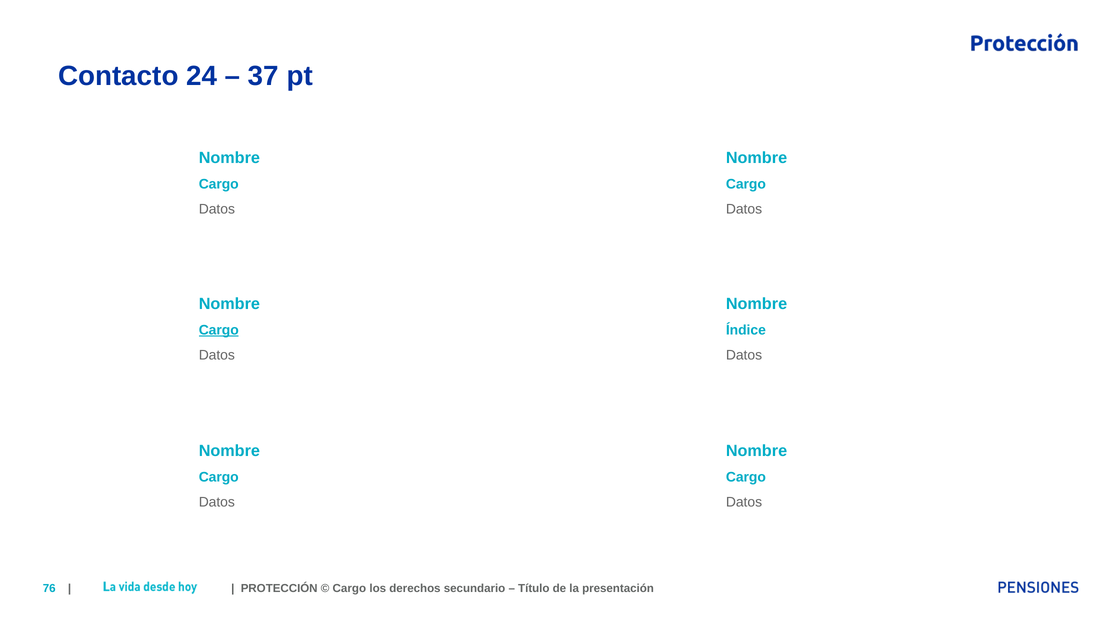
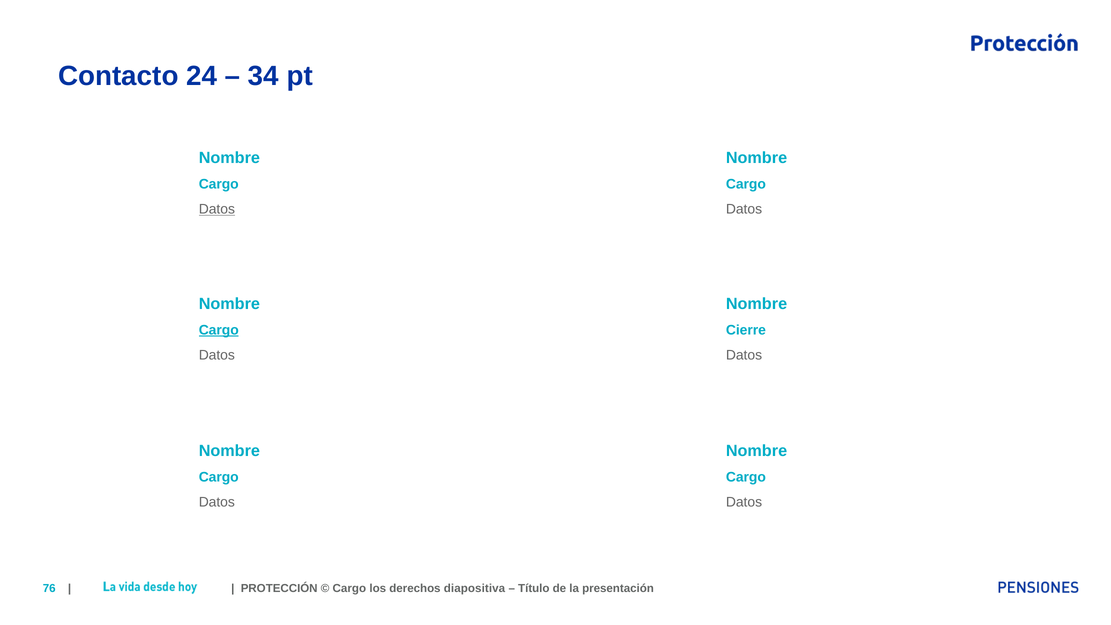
37: 37 -> 34 (263, 76)
Datos underline: none -> present (217, 209)
Índice: Índice -> Cierre (746, 330)
secundario: secundario -> diapositiva (474, 588)
